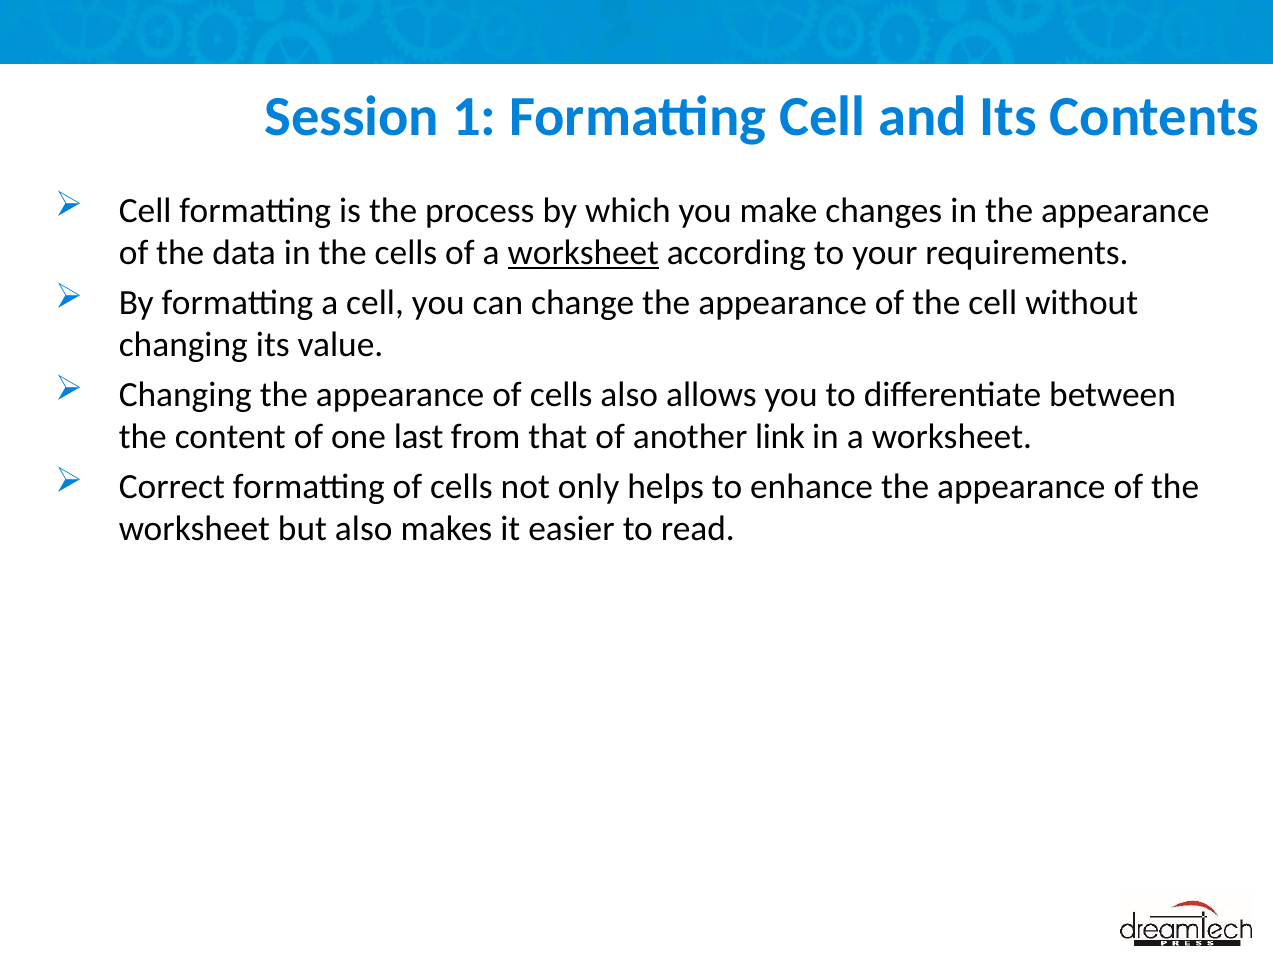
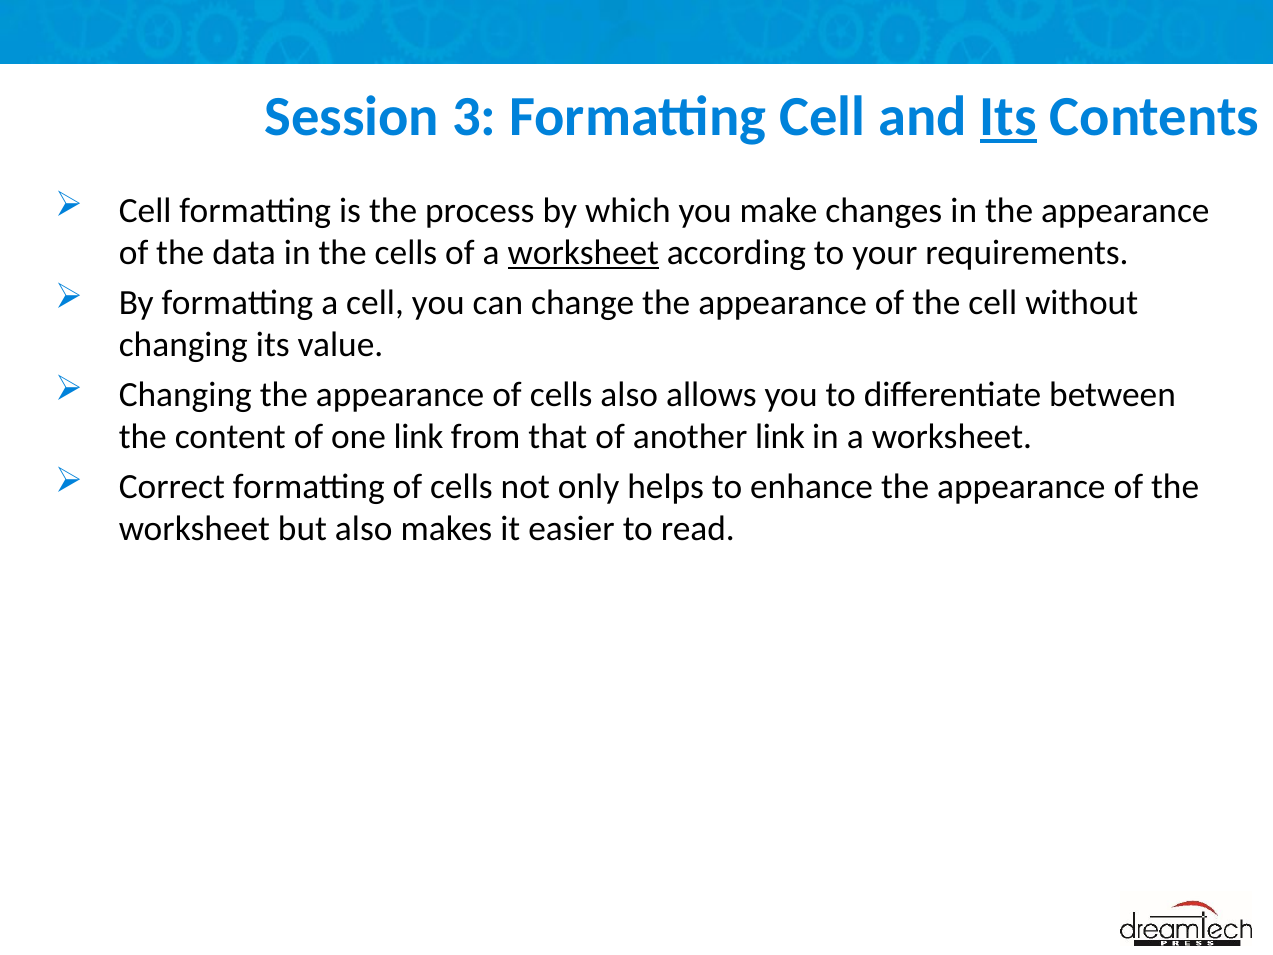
1: 1 -> 3 (474, 117)
Its underline: none -> present (1008, 117)
one last: last -> link (419, 437)
